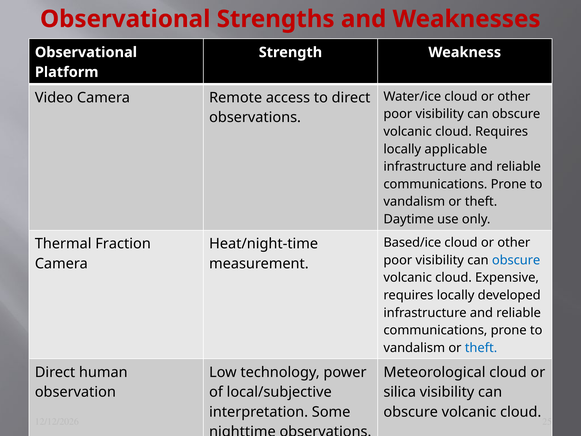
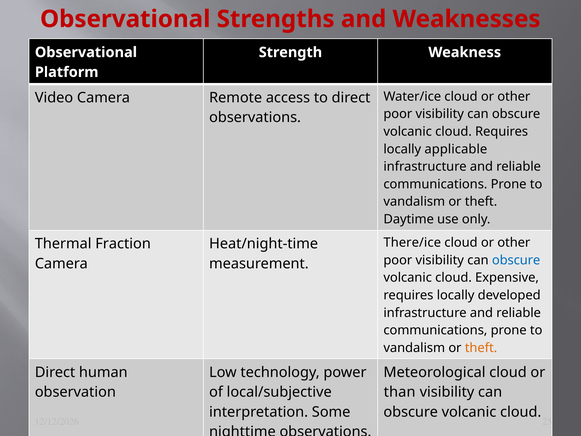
Based/ice: Based/ice -> There/ice (412, 242)
theft colour: blue -> orange (481, 348)
silica: silica -> than (400, 392)
